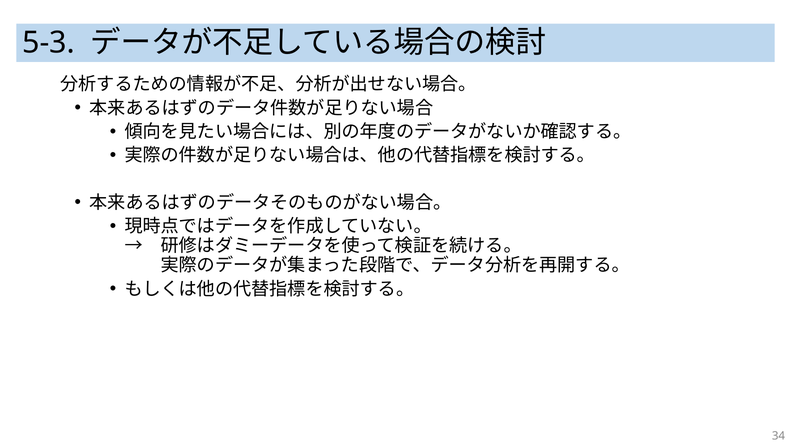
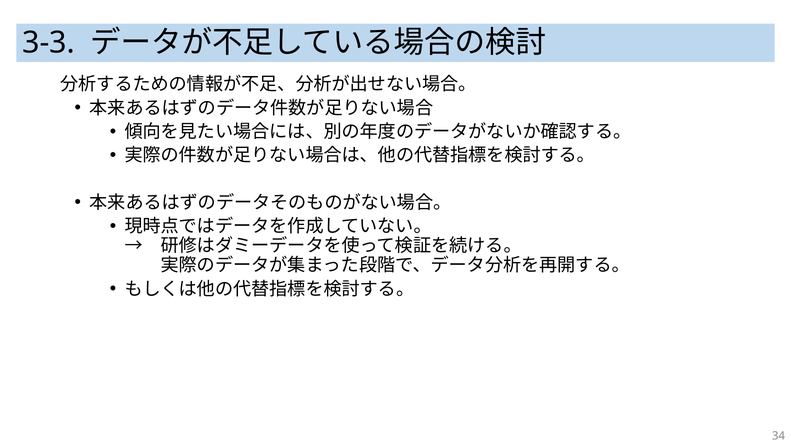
5-3: 5-3 -> 3-3 (49, 43)
